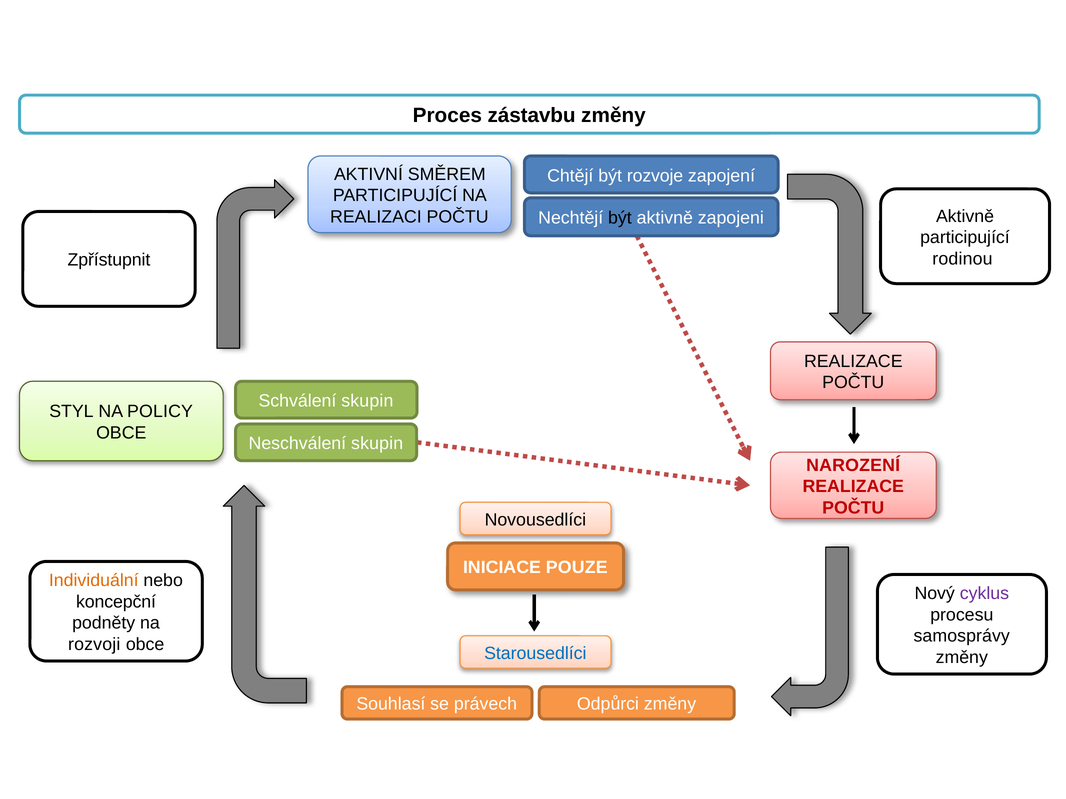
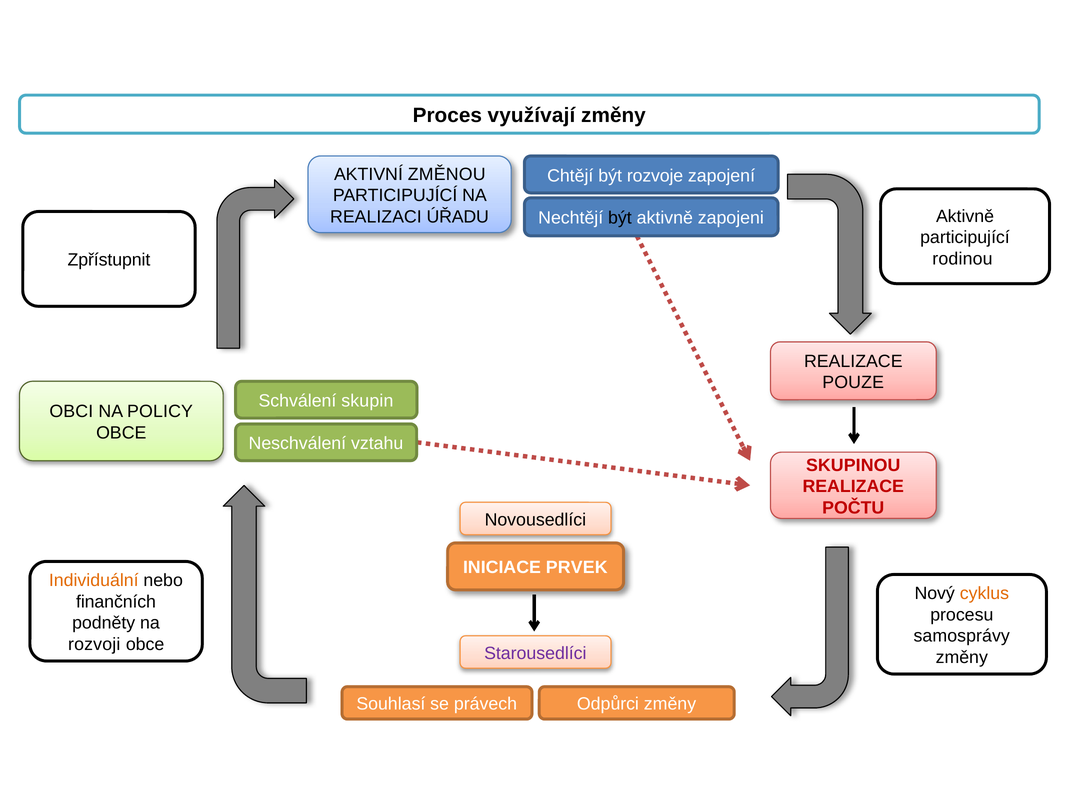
zástavbu: zástavbu -> využívají (531, 116)
SMĚREM: SMĚREM -> ZMĚNOU (447, 174)
REALIZACI POČTU: POČTU -> ÚŘADU (458, 217)
POČTU: POČTU -> POUZE (853, 383)
STYL: STYL -> OBCI (71, 412)
Neschválení skupin: skupin -> vztahu (377, 444)
NAROZENÍ: NAROZENÍ -> SKUPINOU (853, 465)
POUZE: POUZE -> PRVEK (577, 568)
cyklus colour: purple -> orange (984, 594)
koncepční: koncepční -> finančních (116, 602)
Starousedlíci colour: blue -> purple (535, 654)
